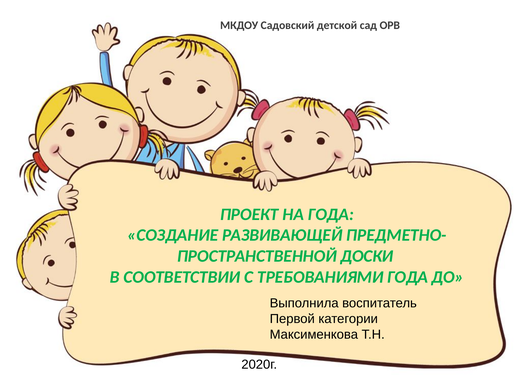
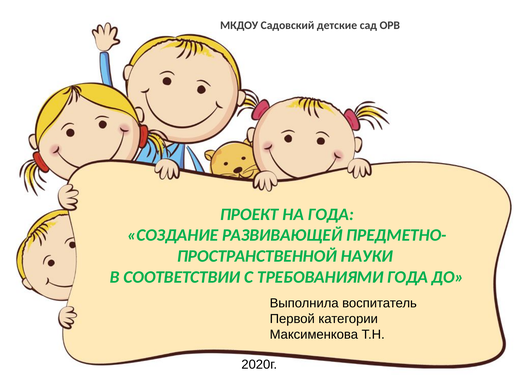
детской: детской -> детские (337, 25)
ДОСКИ: ДОСКИ -> НАУКИ (367, 256)
